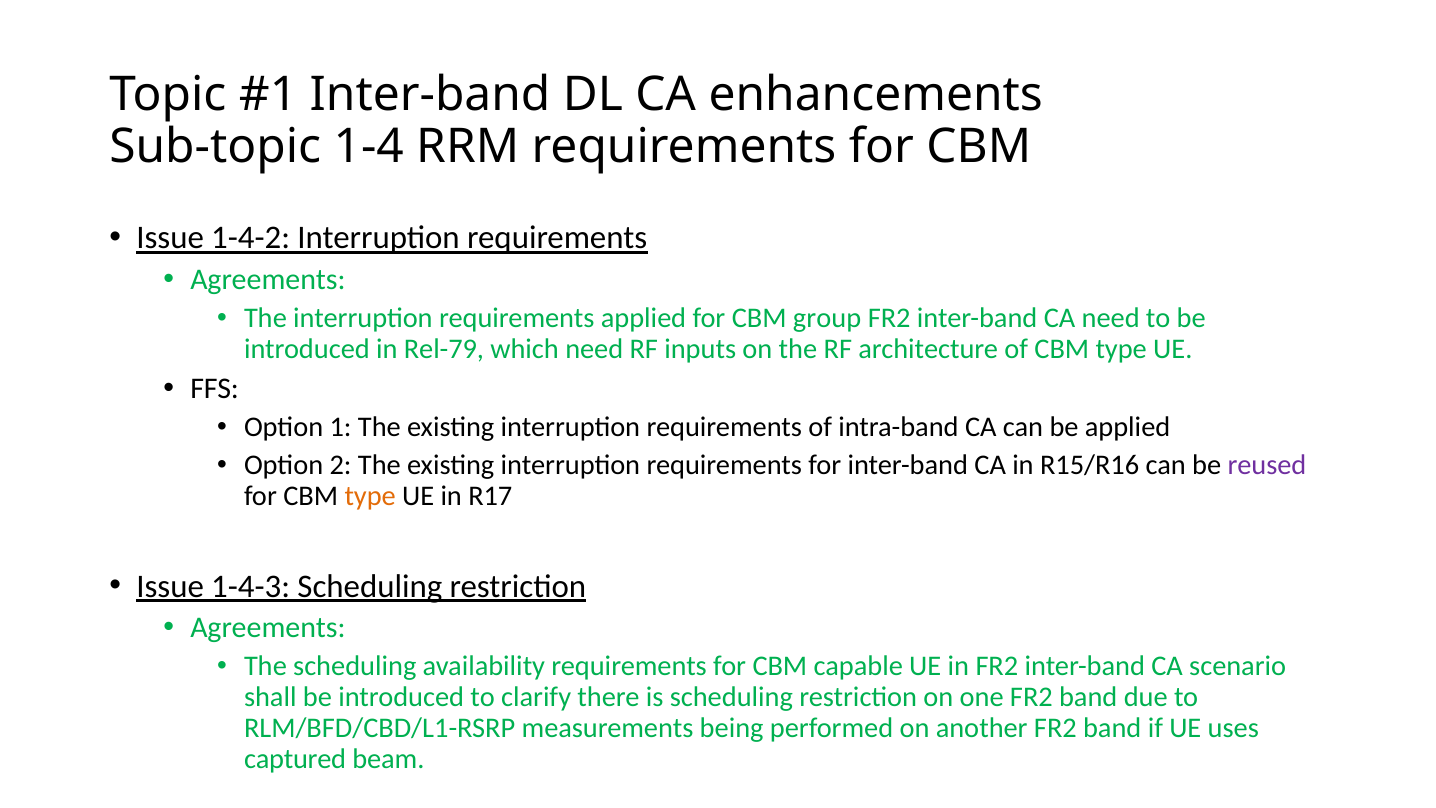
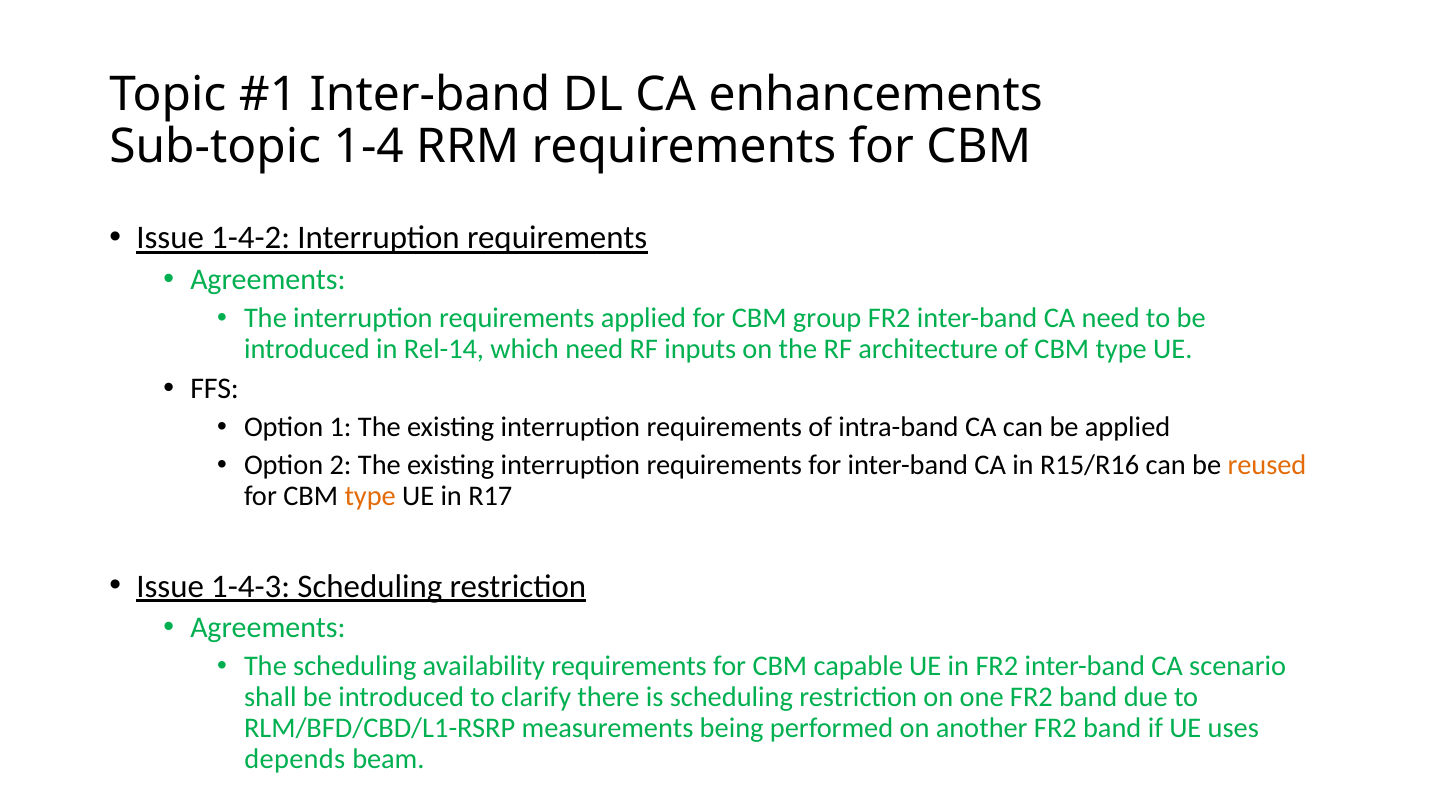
Rel-79: Rel-79 -> Rel-14 (444, 349)
reused colour: purple -> orange (1267, 465)
captured: captured -> depends (295, 758)
